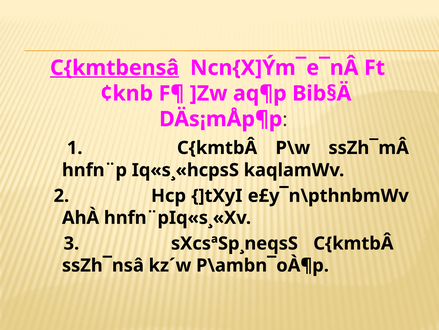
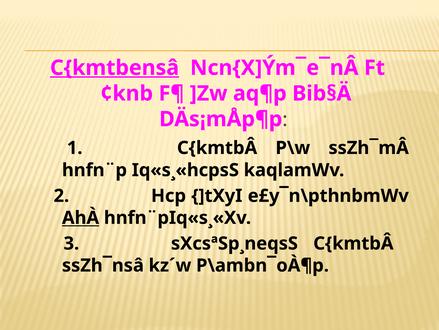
AhÀ underline: none -> present (81, 217)
